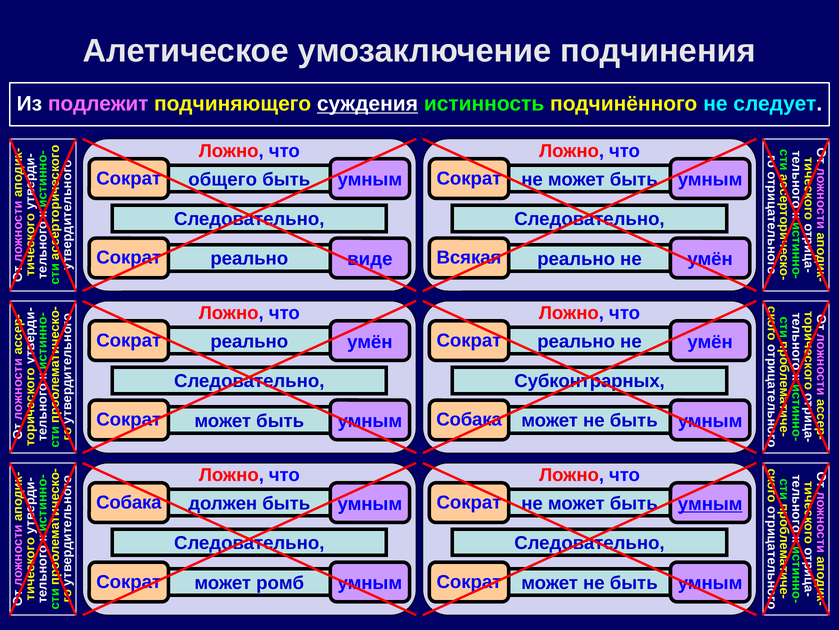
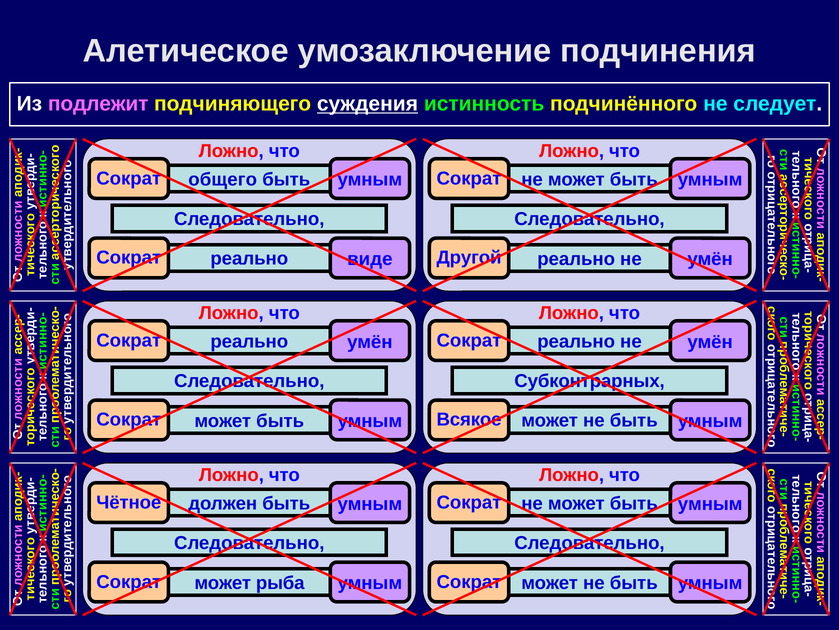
Всякая: Всякая -> Другой (469, 258)
Собака: Собака -> Всякое (469, 419)
Собака: Собака -> Чётное (129, 502)
умным underline: present -> none (710, 503)
ромб: ромб -> рыба (280, 582)
